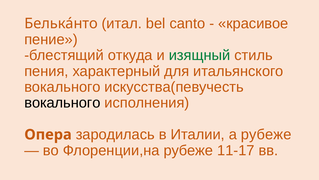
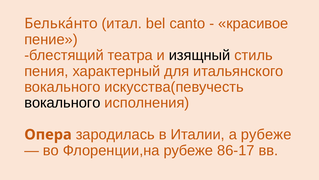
откуда: откуда -> театра (130, 55)
изящный colour: green -> black (200, 55)
11-17: 11-17 -> 86-17 (236, 150)
